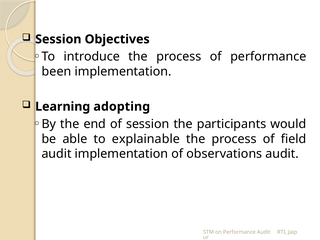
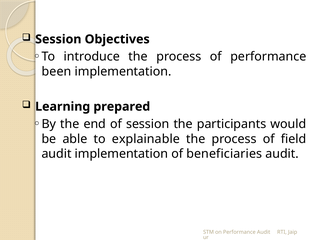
adopting: adopting -> prepared (122, 107)
observations: observations -> beneficiaries (224, 154)
